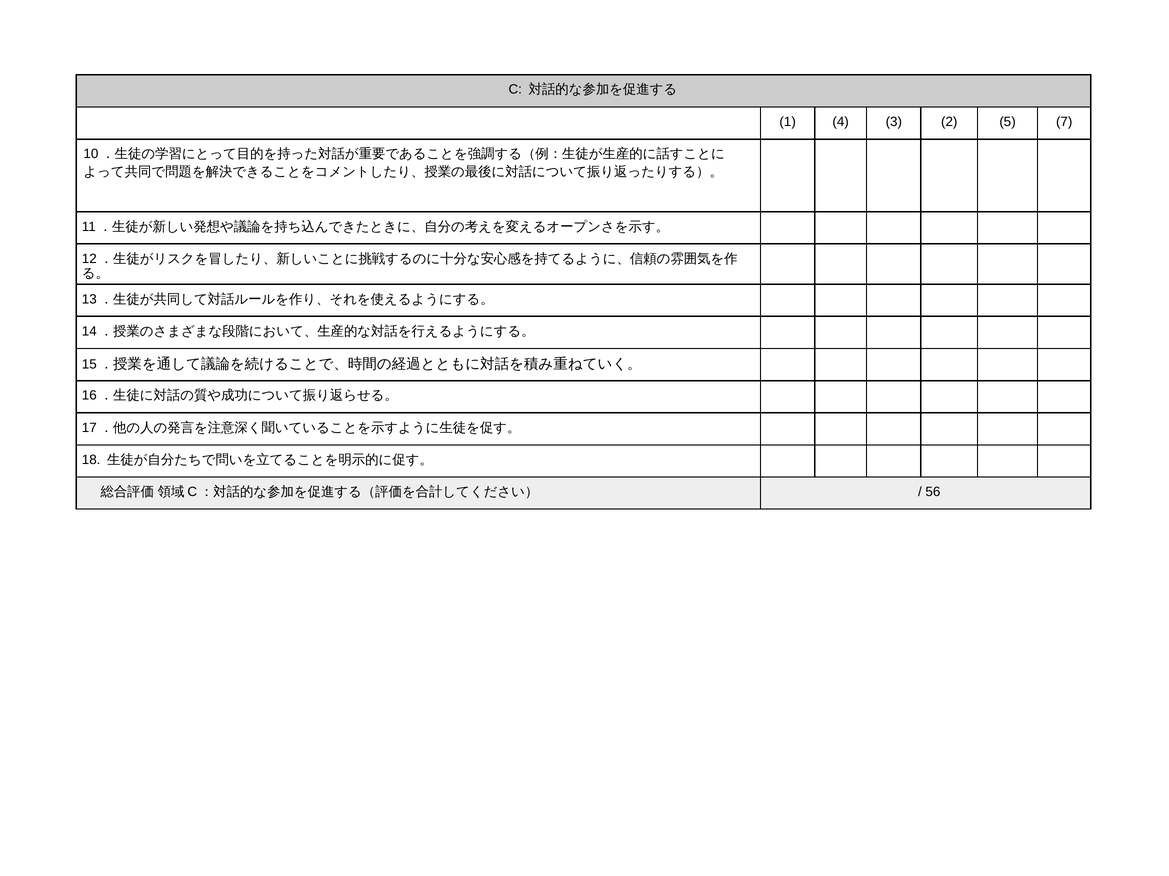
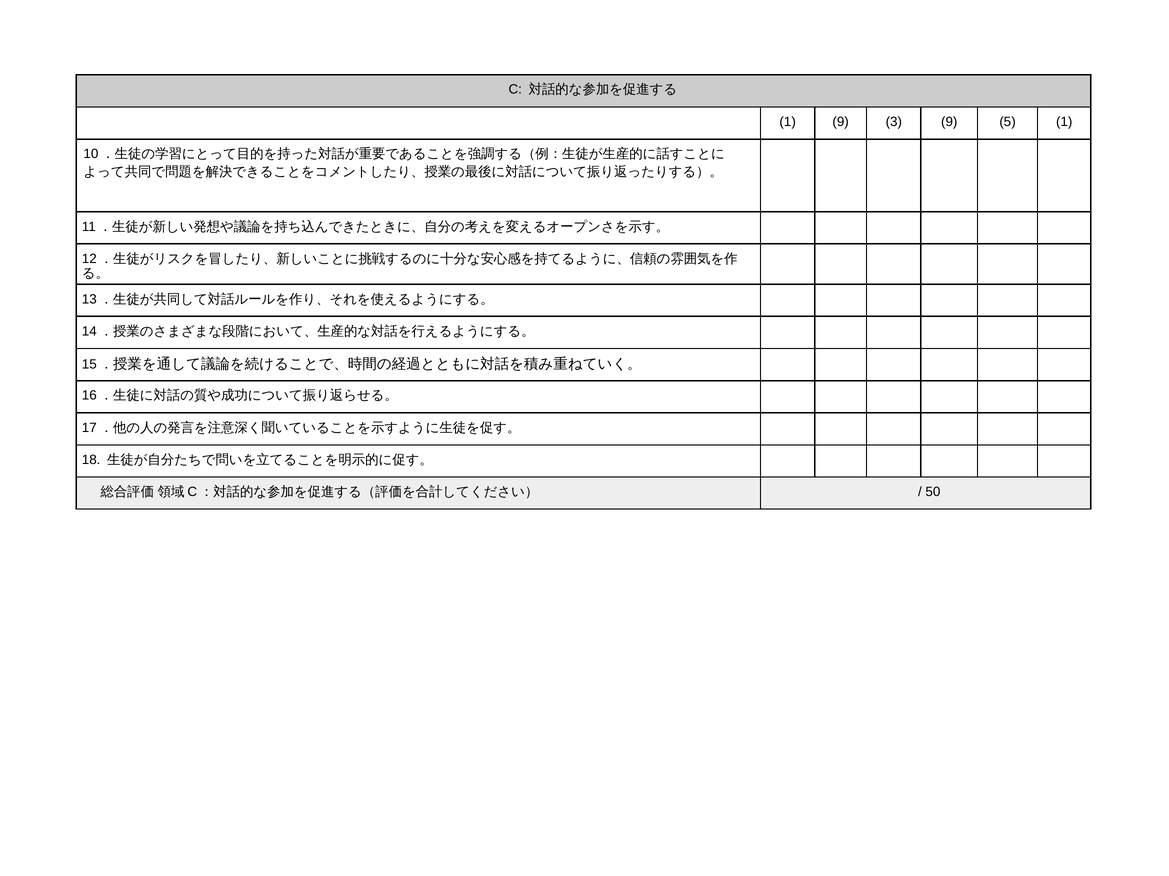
1 4: 4 -> 9 (841, 122)
3 2: 2 -> 9 (949, 122)
5 7: 7 -> 1 (1064, 122)
56: 56 -> 50 (933, 492)
